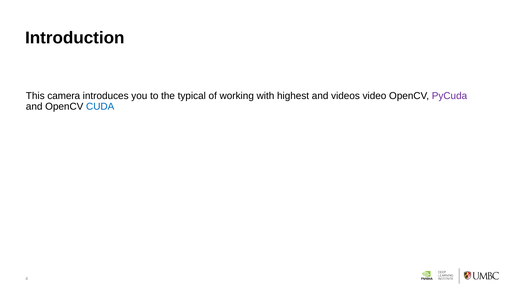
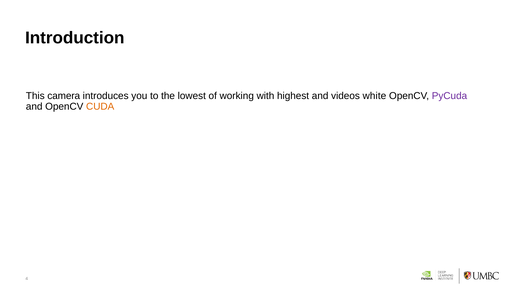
typical: typical -> lowest (192, 96)
video: video -> white (374, 96)
CUDA colour: blue -> orange (100, 107)
